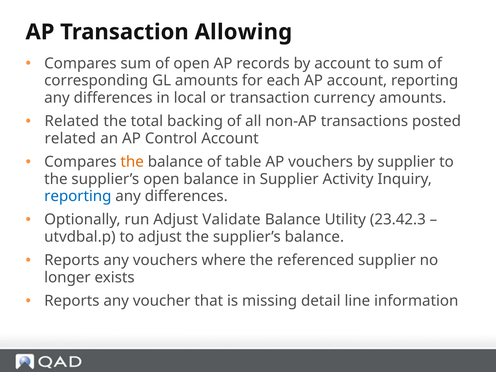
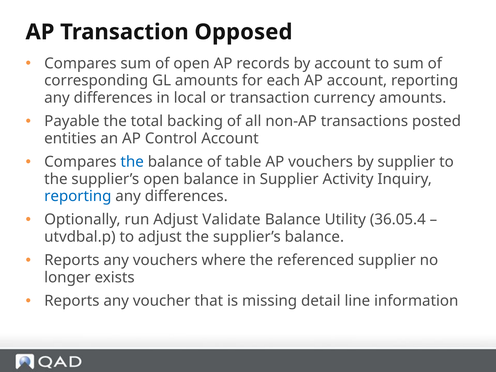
Allowing: Allowing -> Opposed (243, 32)
Related: Related -> Payable (72, 121)
related: related -> entities (70, 138)
the colour: orange -> blue (132, 162)
23.42.3: 23.42.3 -> 36.05.4 (398, 220)
